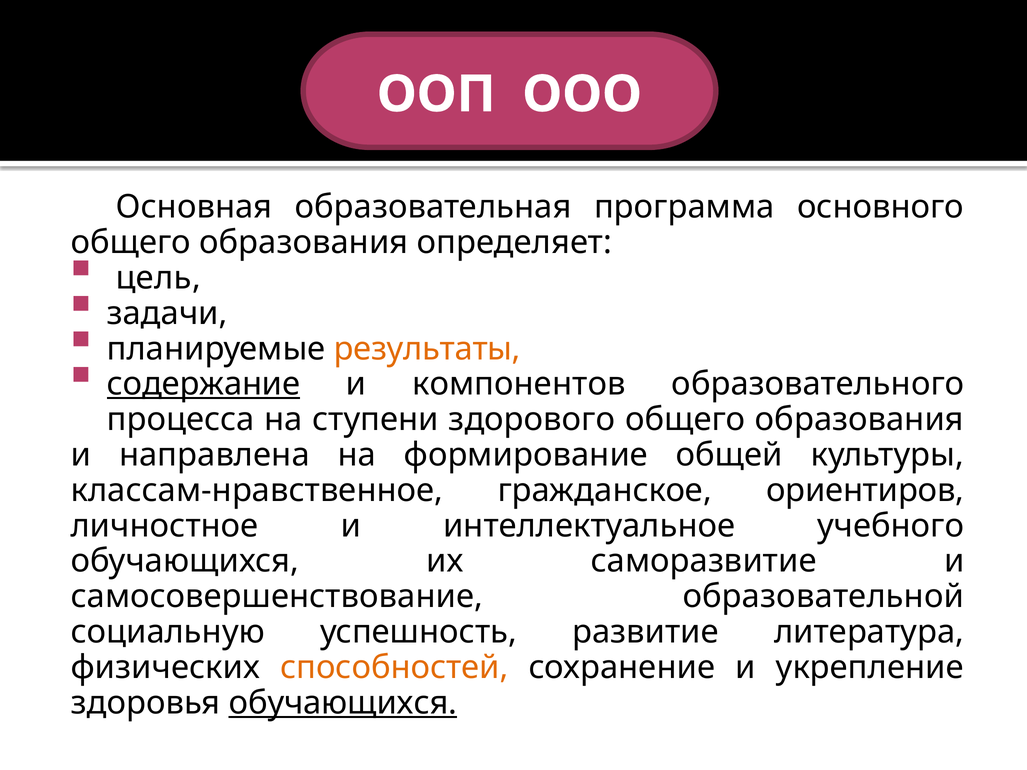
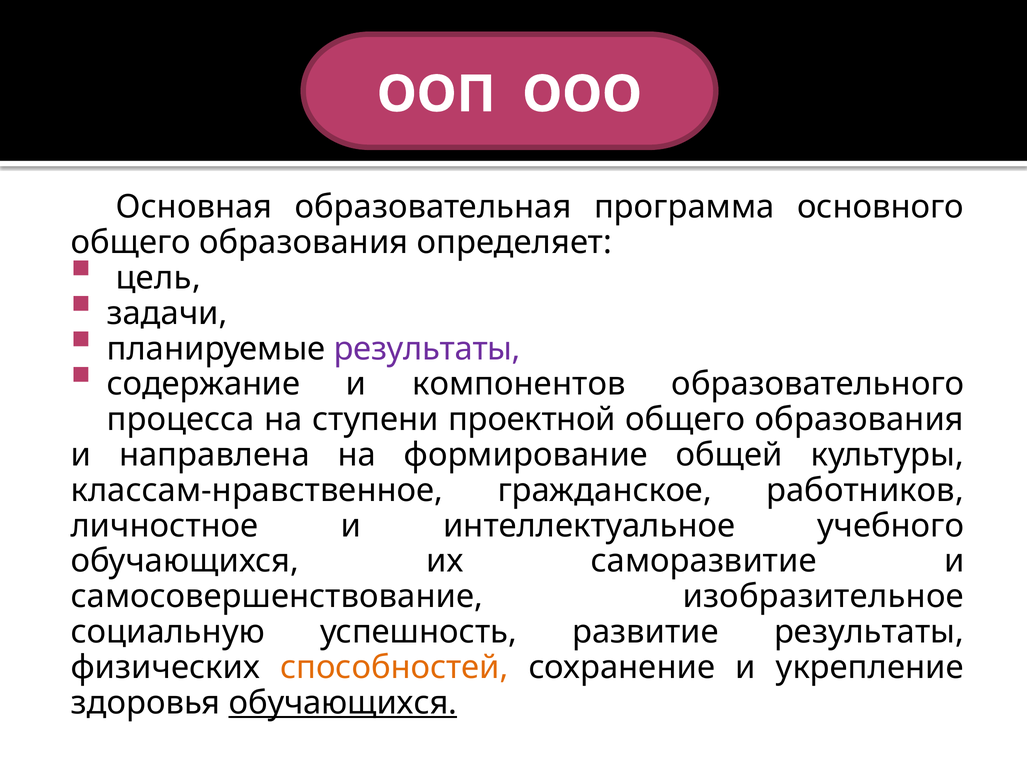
результаты colour: orange -> purple (427, 349)
содержание underline: present -> none (204, 384)
здорового: здорового -> проектной (532, 420)
ориентиров: ориентиров -> работников (865, 491)
образовательной: образовательной -> изобразительное (823, 597)
развитие литература: литература -> результаты (869, 632)
